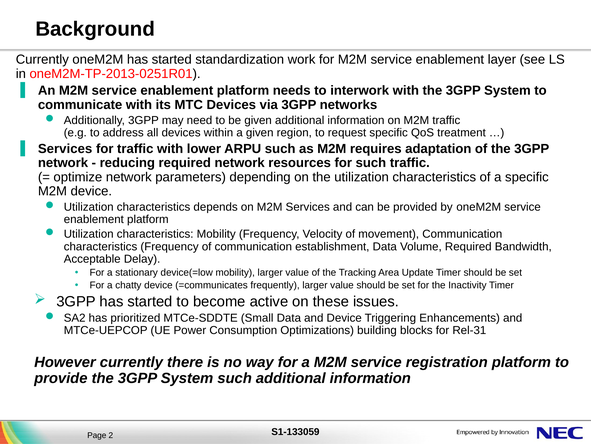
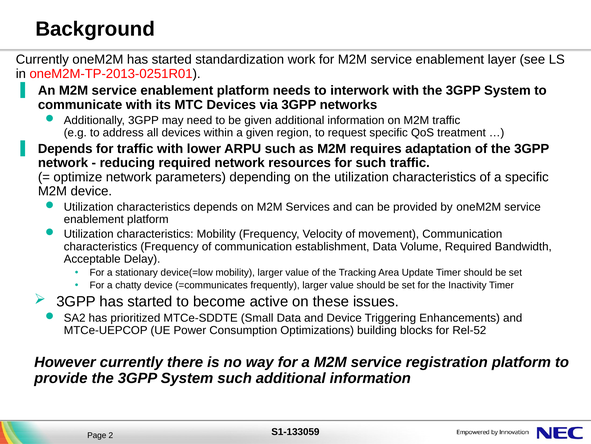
Services: Services -> Depends (65, 148)
Rel-31: Rel-31 -> Rel-52 (469, 330)
